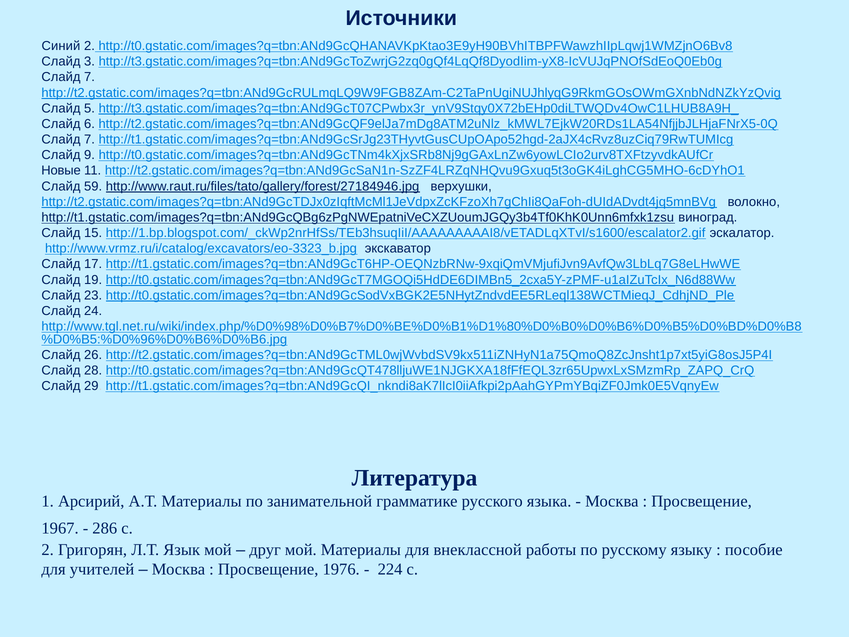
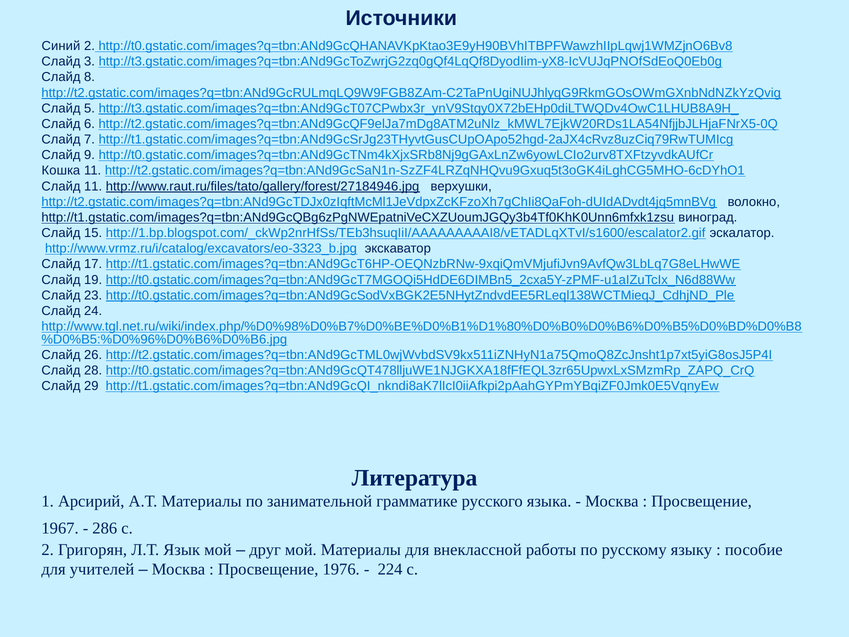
7: 7 -> 8 (89, 77)
Новые: Новые -> Кошка (61, 171)
Слайд 59: 59 -> 11 (93, 186)
